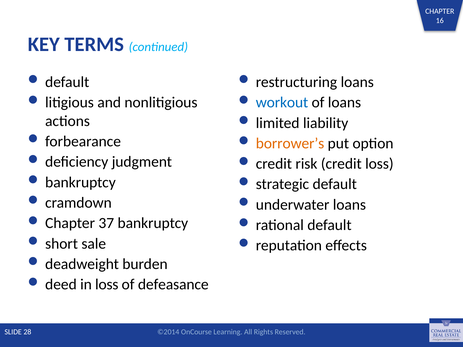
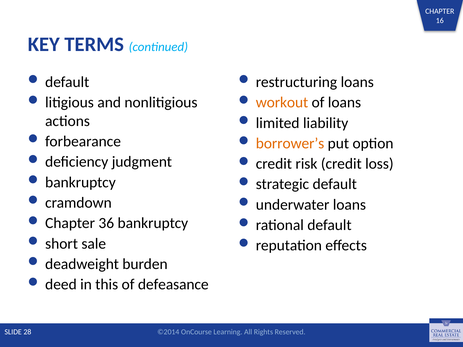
workout colour: blue -> orange (282, 103)
37: 37 -> 36 (106, 223)
in loss: loss -> this (107, 285)
